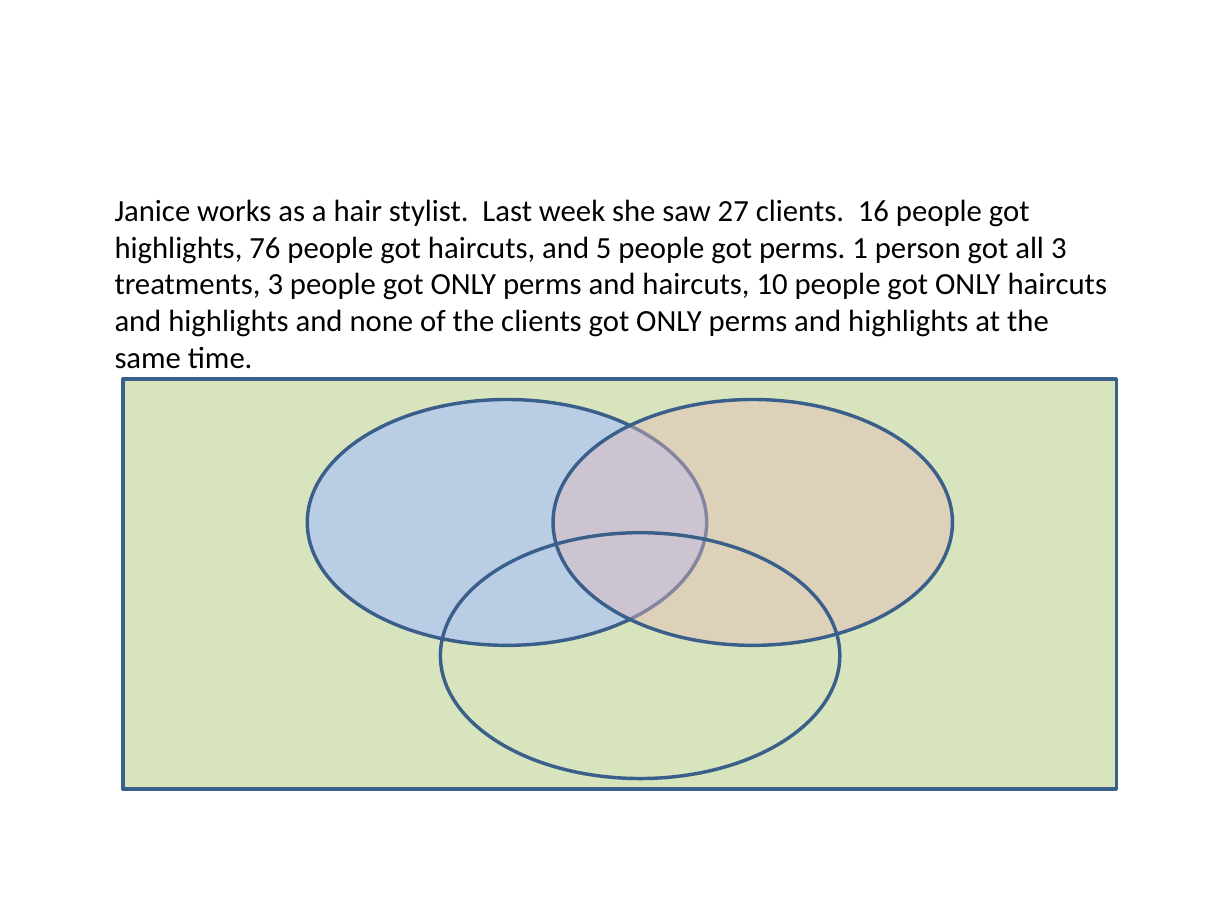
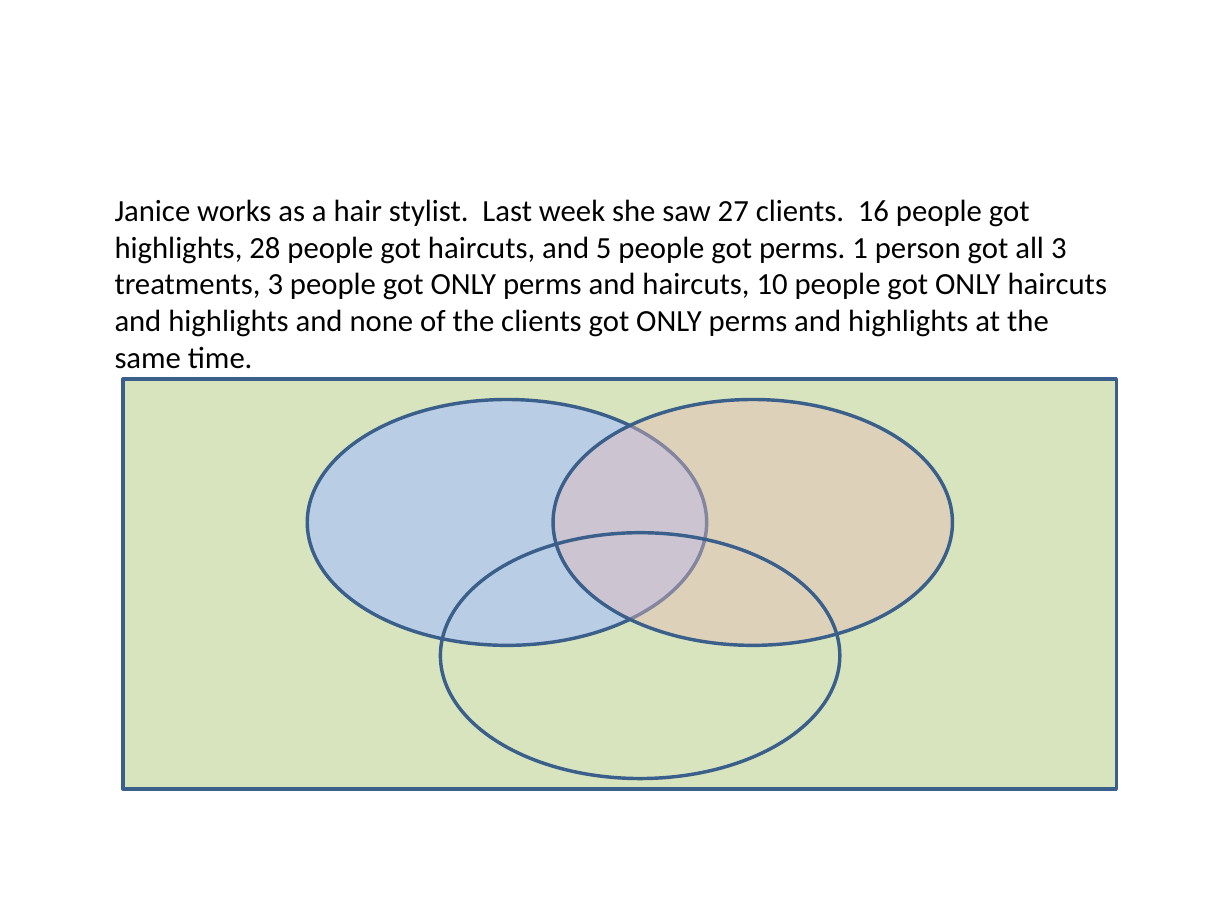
76: 76 -> 28 (265, 248)
